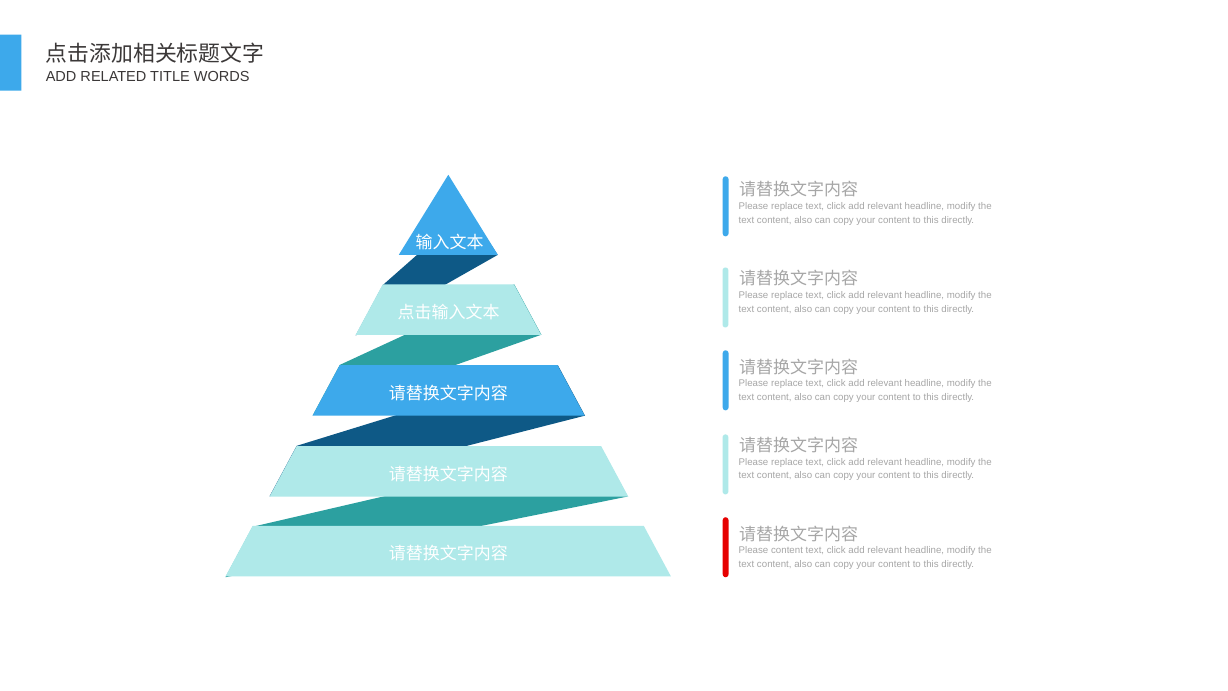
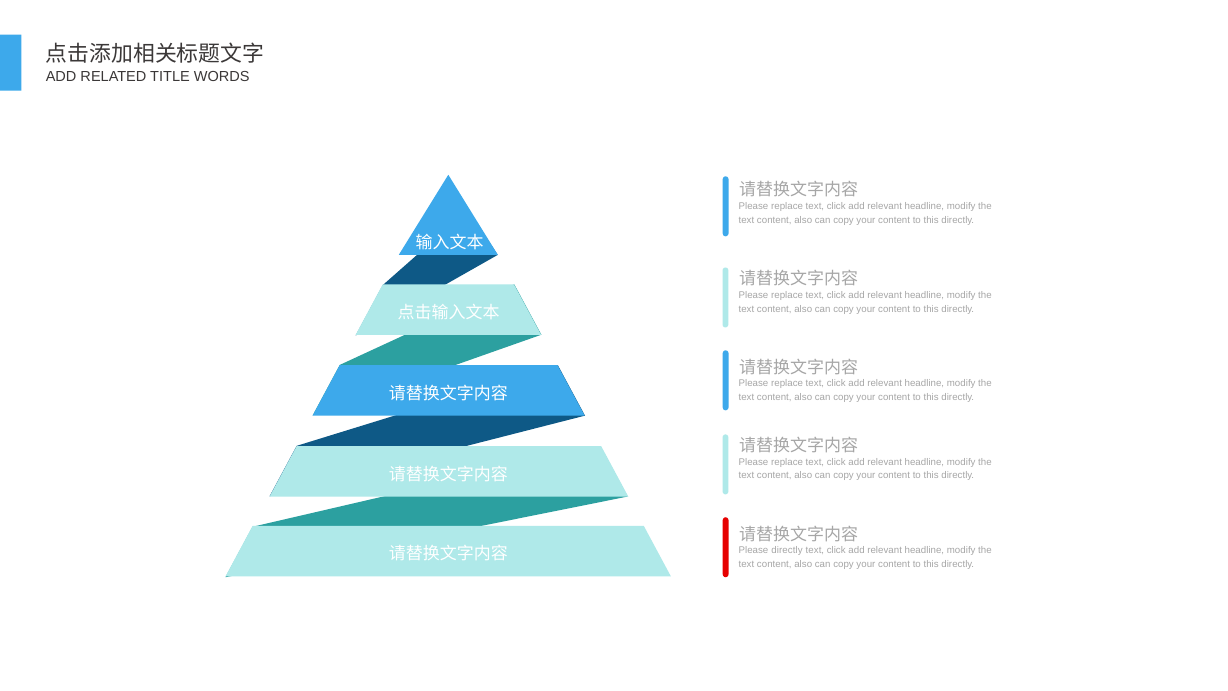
Please content: content -> directly (787, 550)
